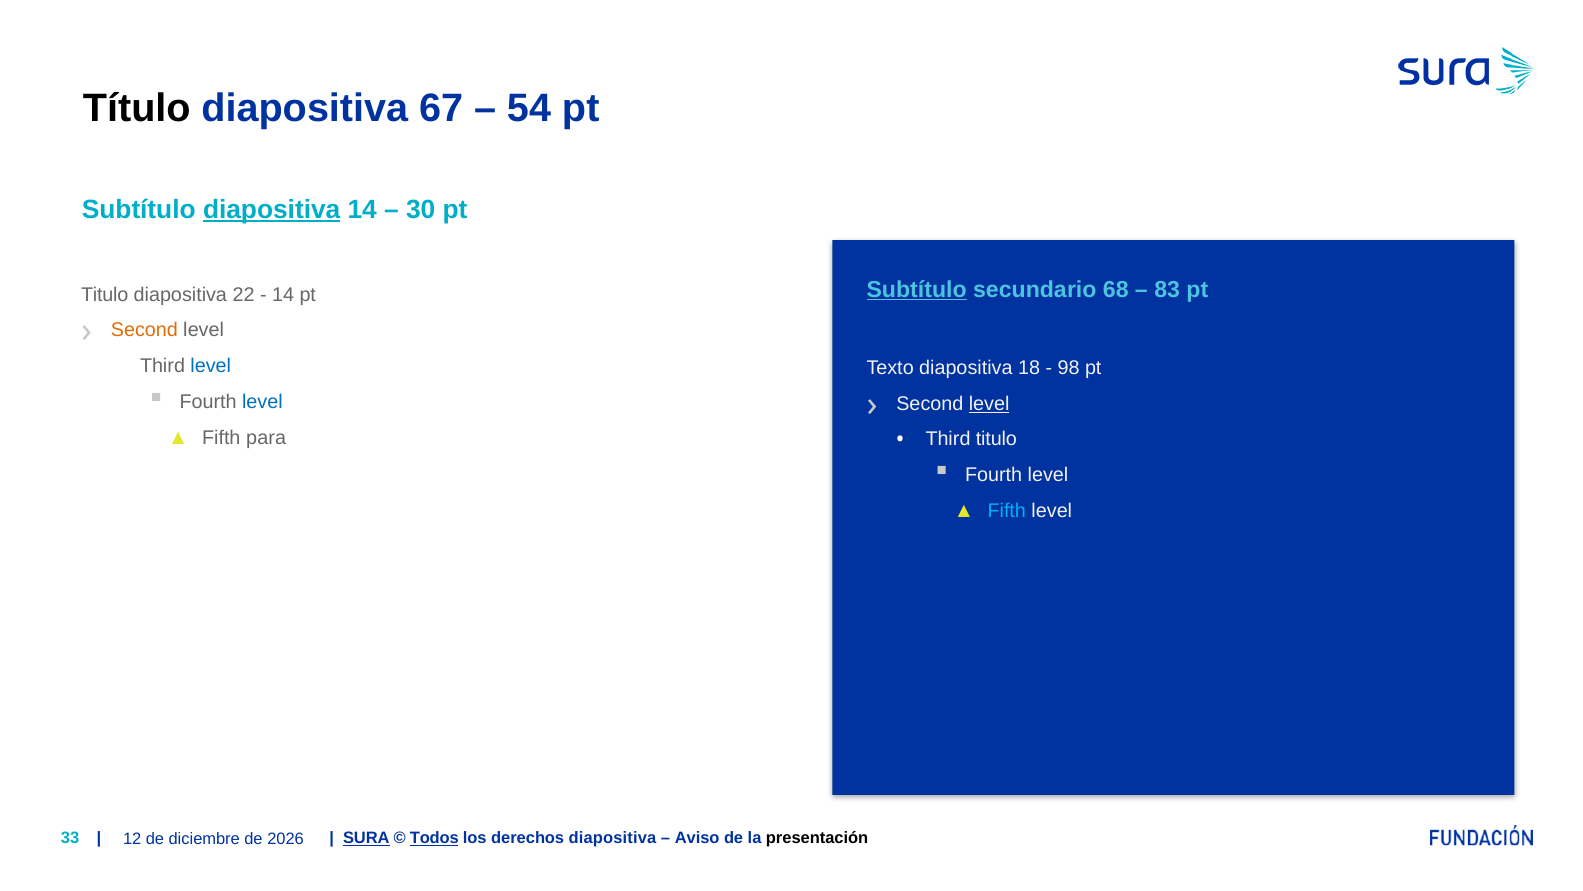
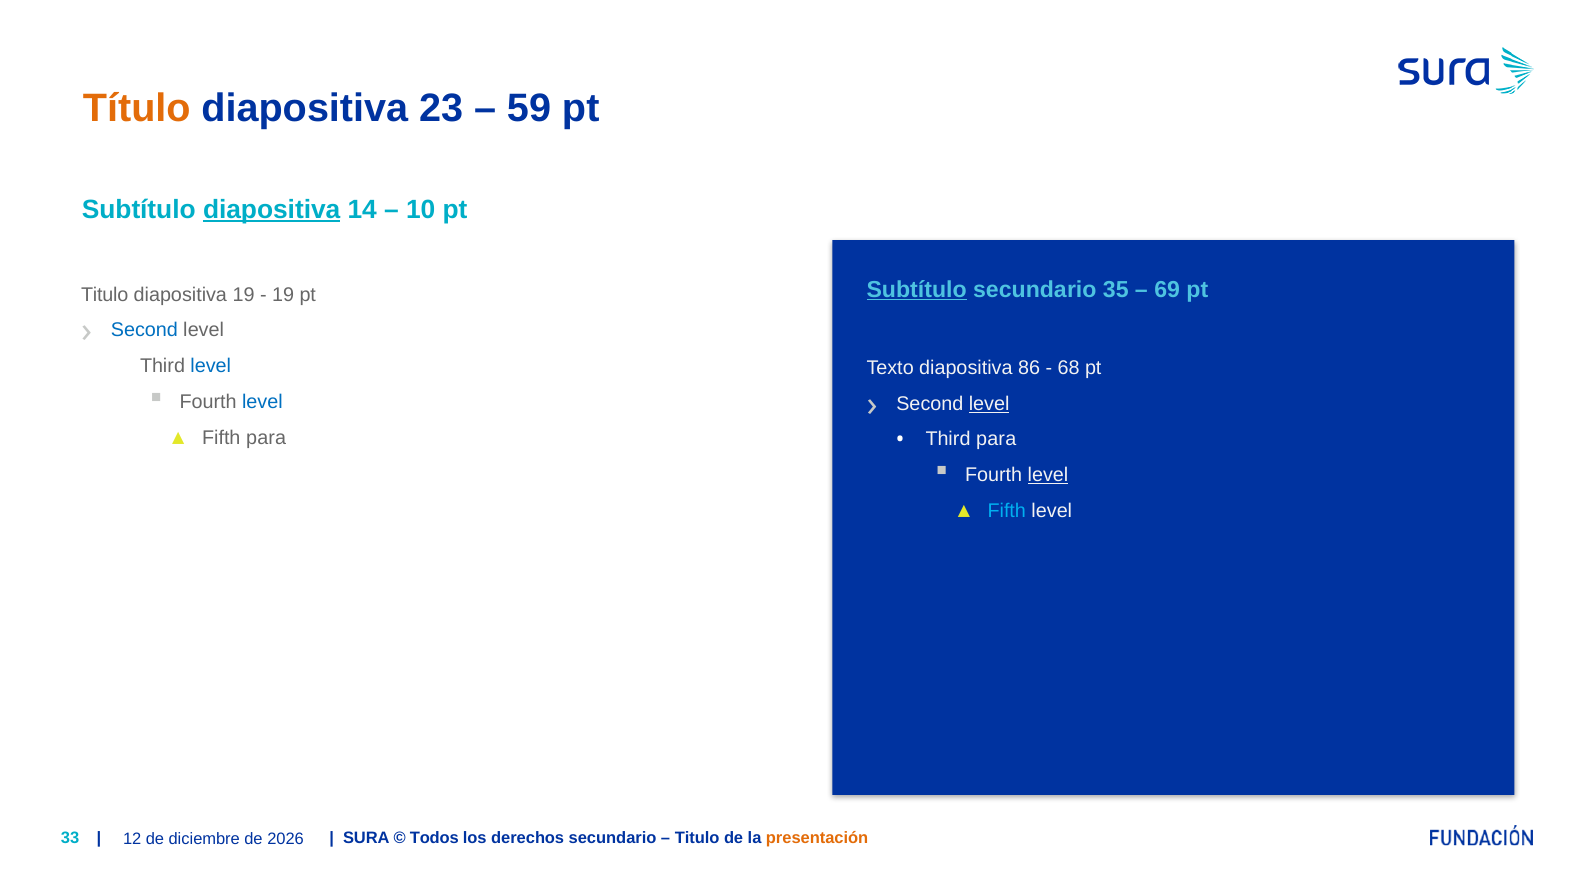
Título colour: black -> orange (137, 108)
67: 67 -> 23 (441, 108)
54: 54 -> 59 (529, 108)
30: 30 -> 10 (421, 209)
68: 68 -> 35 (1116, 290)
83: 83 -> 69 (1167, 290)
diapositiva 22: 22 -> 19 (244, 294)
14: 14 -> 19 (283, 294)
Second colour: orange -> blue (144, 330)
18: 18 -> 86 (1029, 368)
98: 98 -> 68 (1069, 368)
Third titulo: titulo -> para (996, 439)
level underline: none -> present (1048, 475)
SURA underline: present -> none (366, 838)
Todos underline: present -> none (434, 838)
derechos diapositiva: diapositiva -> secundario (613, 838)
Aviso: Aviso -> Titulo (697, 838)
presentación colour: black -> orange (817, 838)
